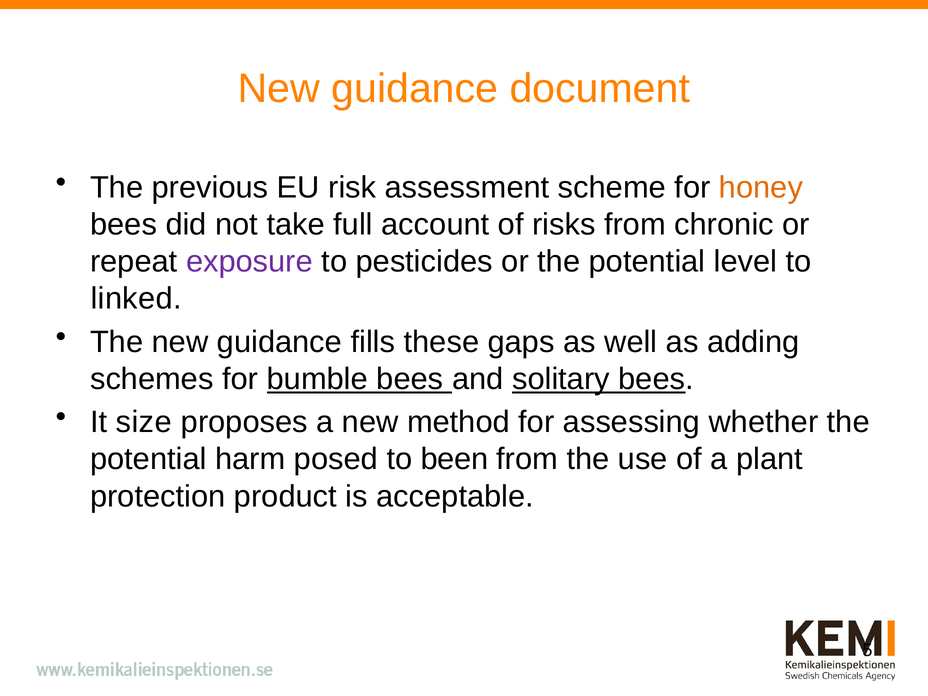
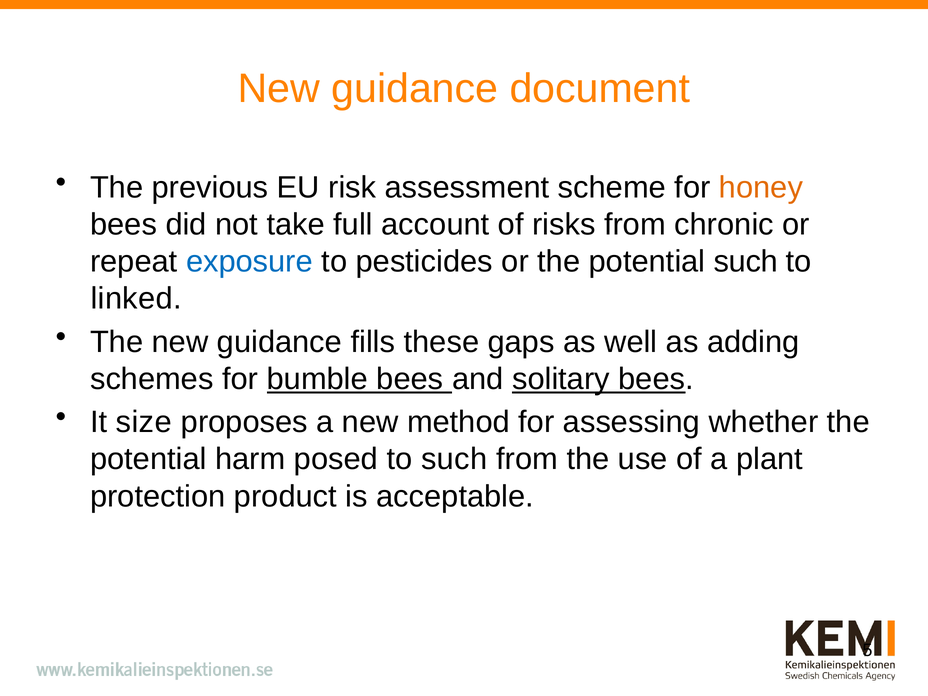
exposure colour: purple -> blue (249, 262)
potential level: level -> such (746, 262)
to been: been -> such (454, 459)
